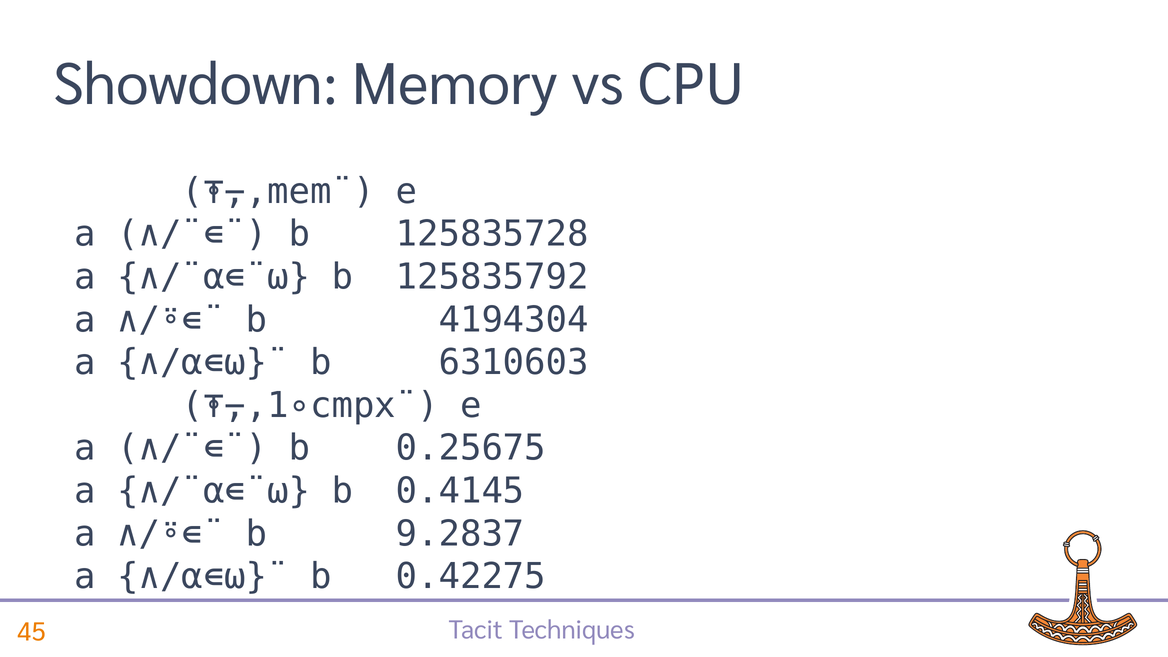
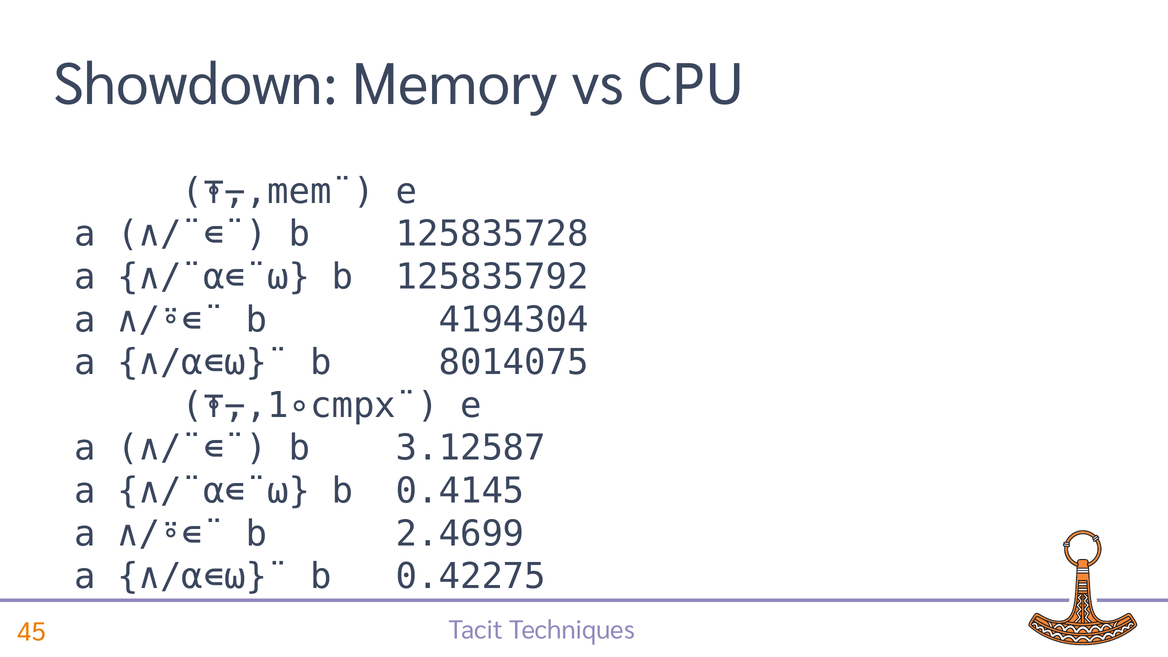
6310603: 6310603 -> 8014075 (514, 363)
0.25675: 0.25675 -> 3.12587 (471, 448)
9.2837: 9.2837 -> 2.4699 (460, 534)
